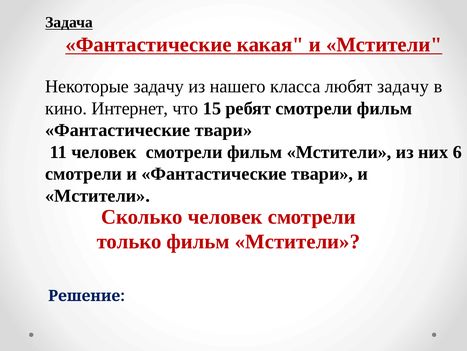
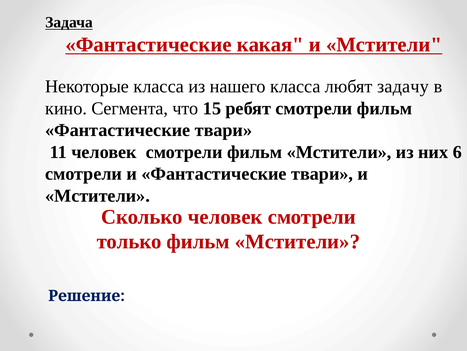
Некоторые задачу: задачу -> класса (159, 86)
Интернет: Интернет -> Сегмента (130, 108)
